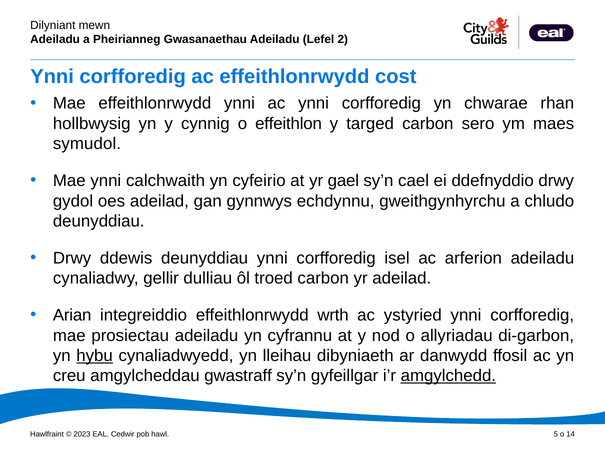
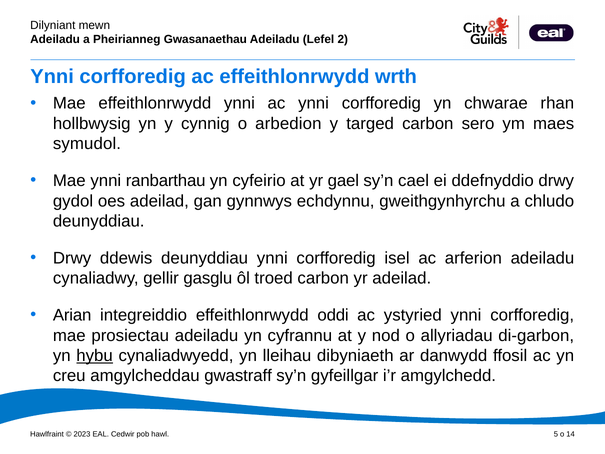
cost: cost -> wrth (396, 77)
effeithlon: effeithlon -> arbedion (288, 124)
calchwaith: calchwaith -> ranbarthau (166, 181)
dulliau: dulliau -> gasglu (208, 278)
wrth: wrth -> oddi (333, 315)
amgylchedd underline: present -> none (448, 376)
